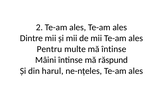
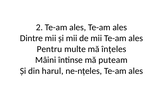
mă întinse: întinse -> înțeles (114, 49)
răspund: răspund -> puteam (113, 60)
